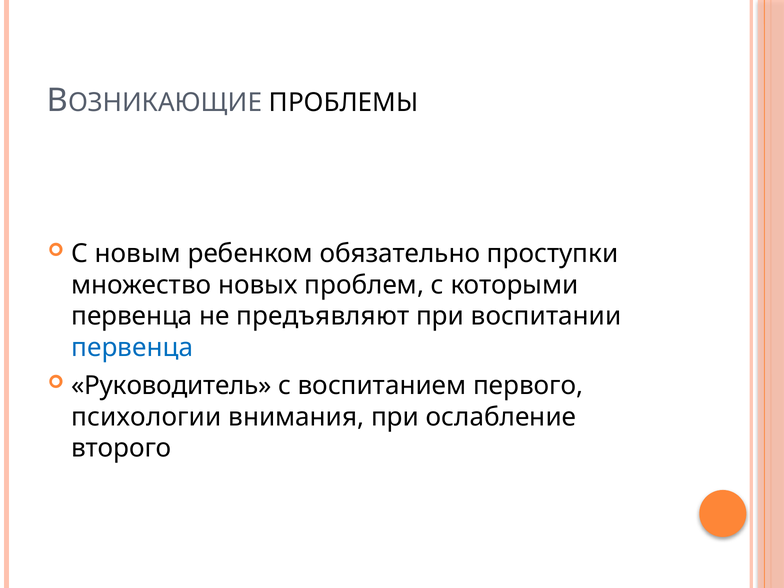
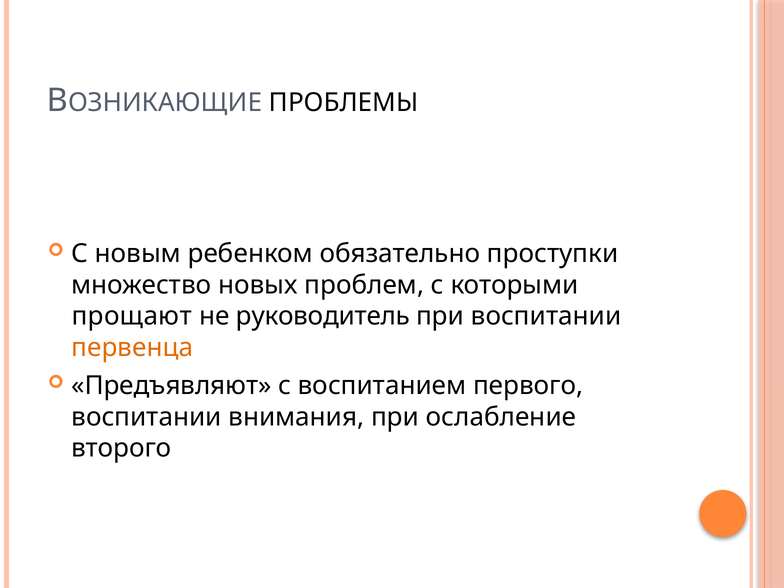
первенца: первенца -> прощают (132, 316)
предъявляют: предъявляют -> руководитель (323, 316)
первенца colour: blue -> orange (132, 348)
Руководитель: Руководитель -> Предъявляют (171, 386)
психологии: психологии -> воспитании (146, 417)
